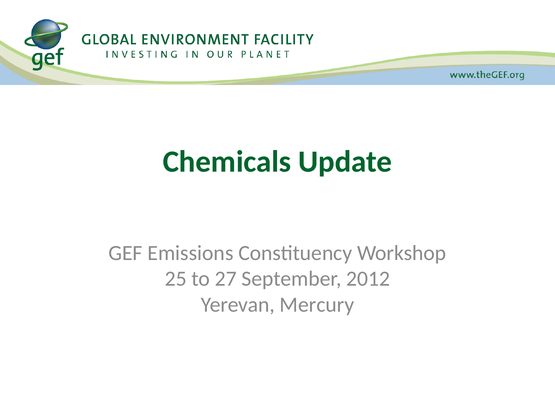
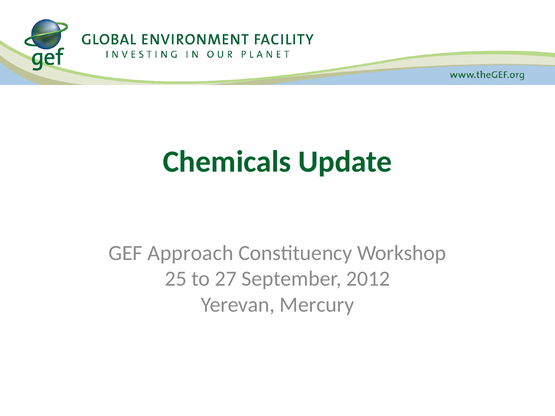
Emissions: Emissions -> Approach (190, 253)
